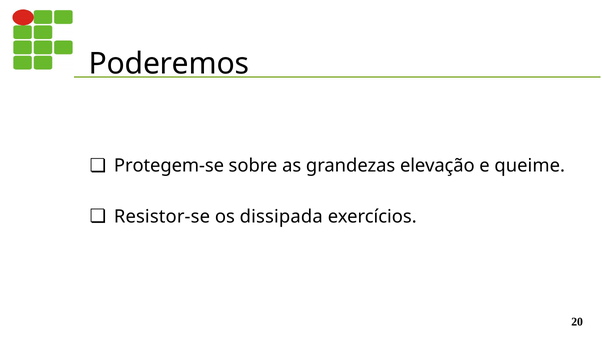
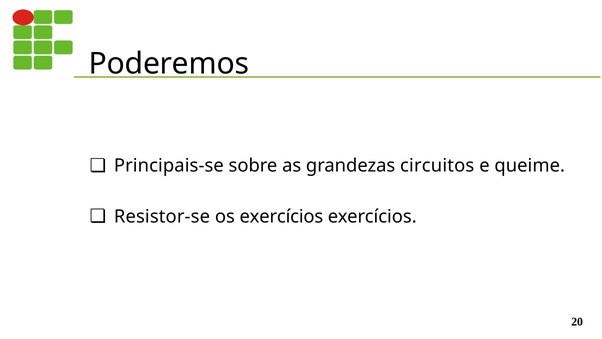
Protegem-se: Protegem-se -> Principais-se (169, 166)
elevação: elevação -> circuitos (437, 166)
os dissipada: dissipada -> exercícios (281, 216)
